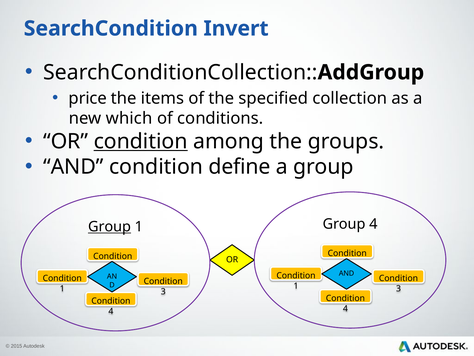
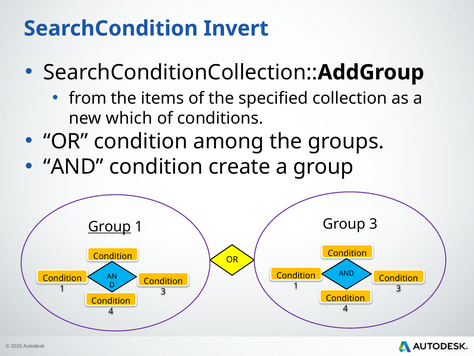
price: price -> from (88, 98)
condition underline: present -> none (141, 141)
define: define -> create (239, 167)
Group 4: 4 -> 3 (373, 224)
